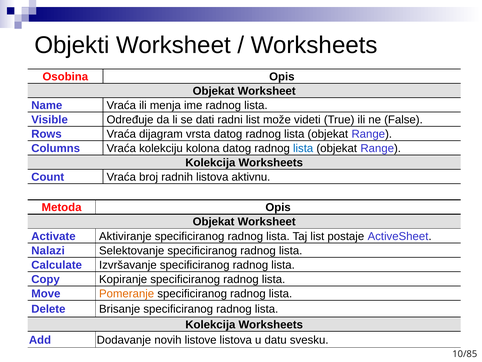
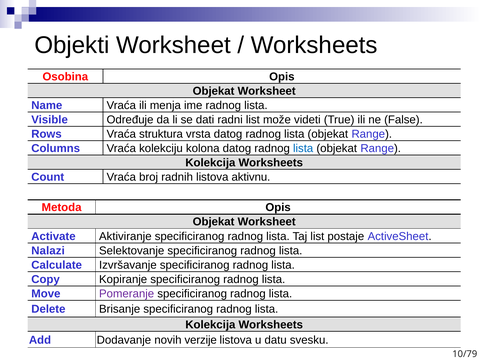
dijagram: dijagram -> struktura (161, 134)
Pomeranje colour: orange -> purple (127, 293)
listove: listove -> verzije (201, 339)
10/85: 10/85 -> 10/79 (465, 353)
